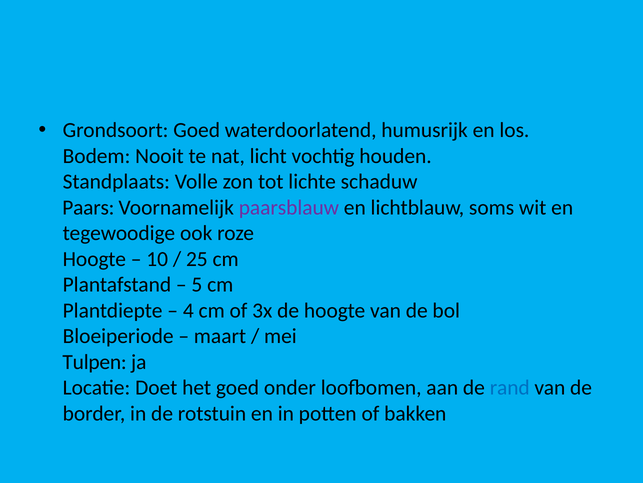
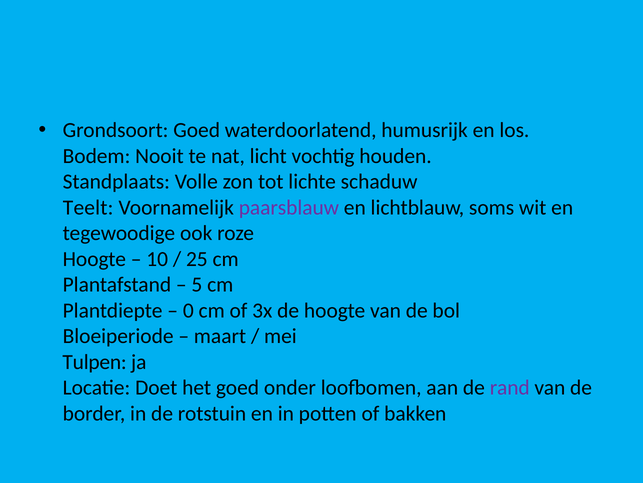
Paars: Paars -> Teelt (88, 207)
4: 4 -> 0 (188, 310)
rand colour: blue -> purple (510, 387)
